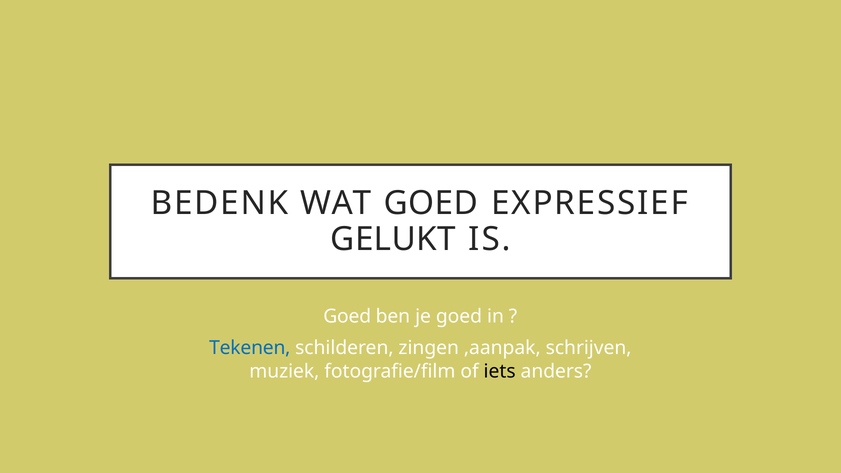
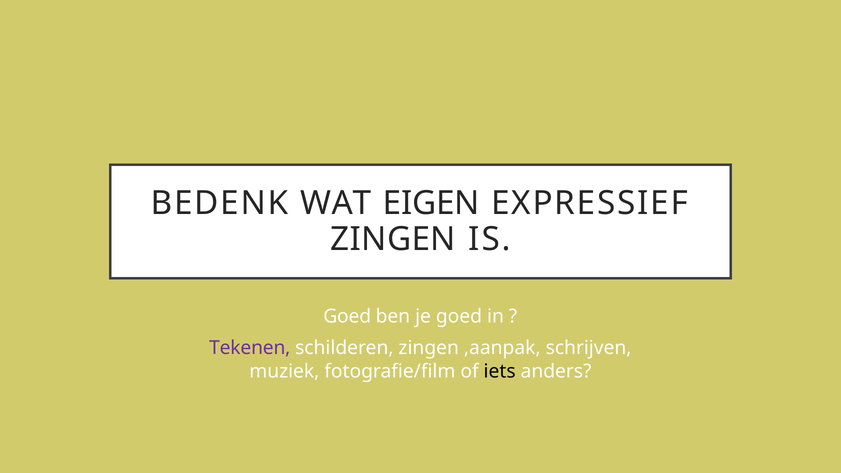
WAT GOED: GOED -> EIGEN (431, 203)
GELUKT: GELUKT -> ZINGEN (393, 239)
Tekenen colour: blue -> purple (250, 348)
